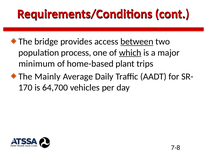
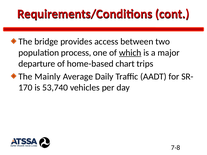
between underline: present -> none (137, 42)
minimum: minimum -> departure (37, 64)
plant: plant -> chart (125, 64)
64,700: 64,700 -> 53,740 (55, 88)
